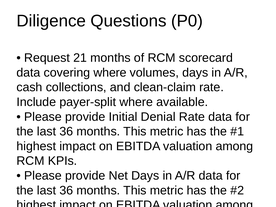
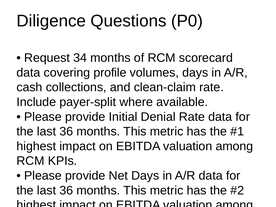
21: 21 -> 34 (80, 58)
covering where: where -> profile (110, 73)
